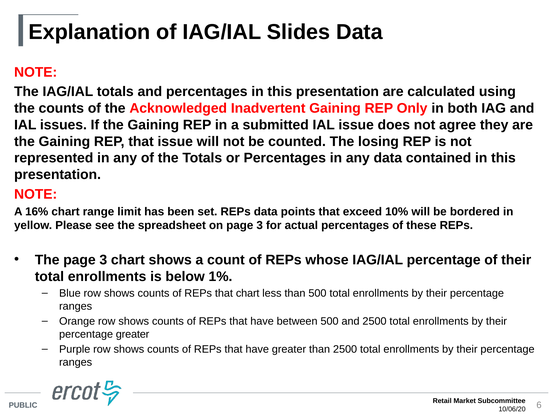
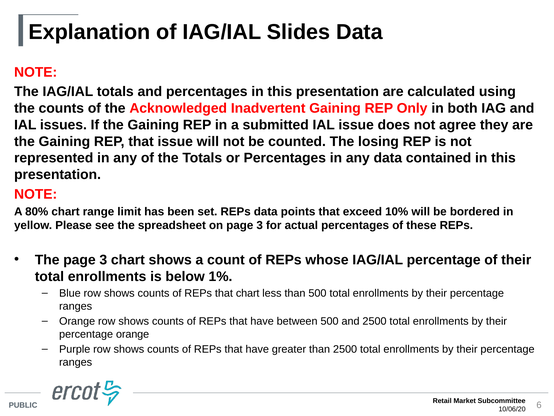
16%: 16% -> 80% (37, 211)
percentage greater: greater -> orange (133, 334)
